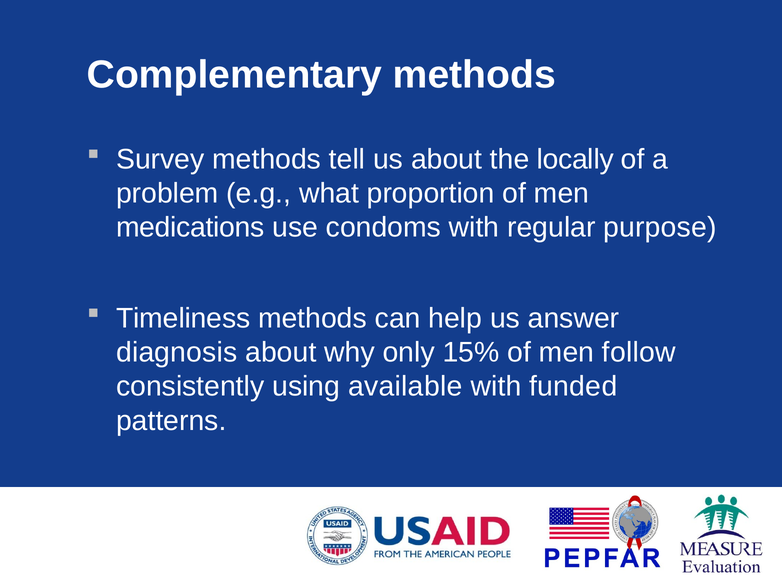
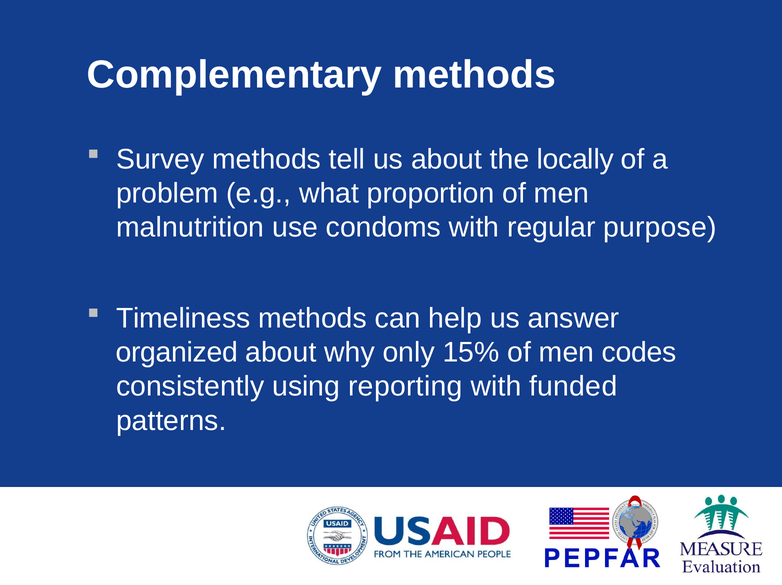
medications: medications -> malnutrition (190, 227)
diagnosis: diagnosis -> organized (177, 352)
follow: follow -> codes (639, 352)
available: available -> reporting (405, 386)
